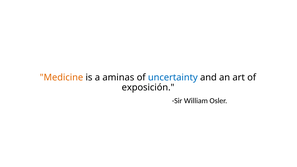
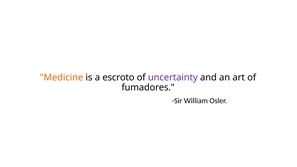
aminas: aminas -> escroto (118, 78)
uncertainty colour: blue -> purple (173, 78)
exposición: exposición -> fumadores (148, 88)
